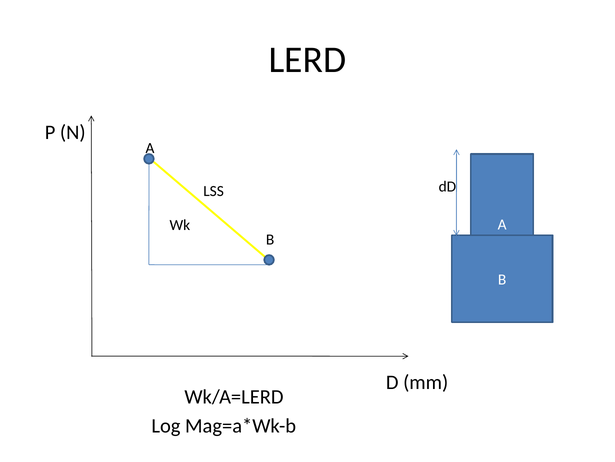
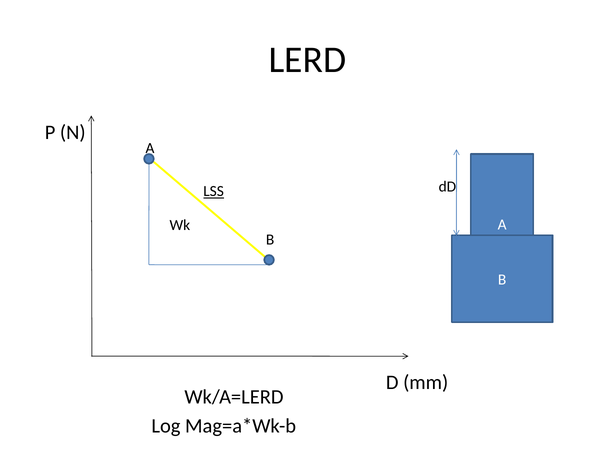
LSS underline: none -> present (214, 191)
